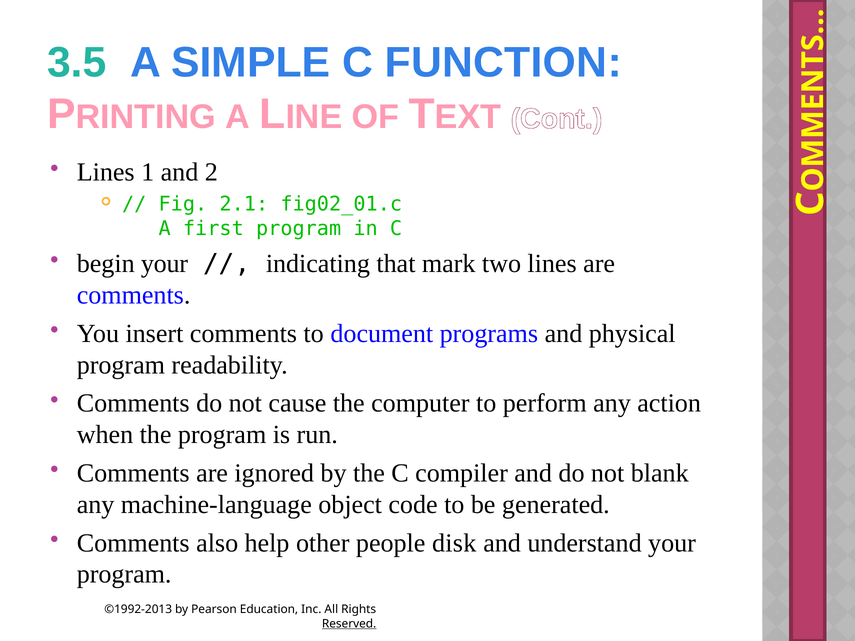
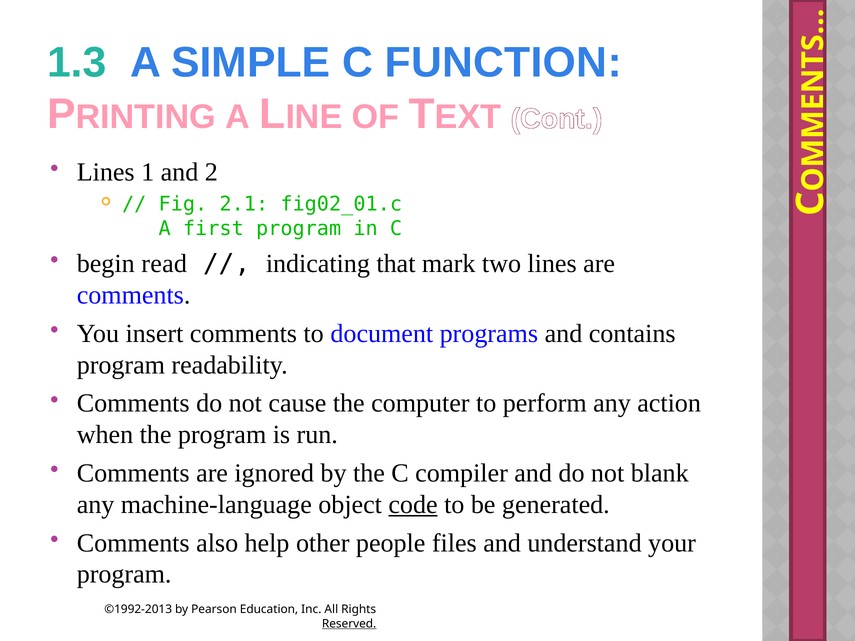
3.5: 3.5 -> 1.3 (77, 63)
begin your: your -> read (164, 264)
physical: physical -> contains (632, 334)
code underline: none -> present (413, 505)
disk: disk -> files (454, 543)
